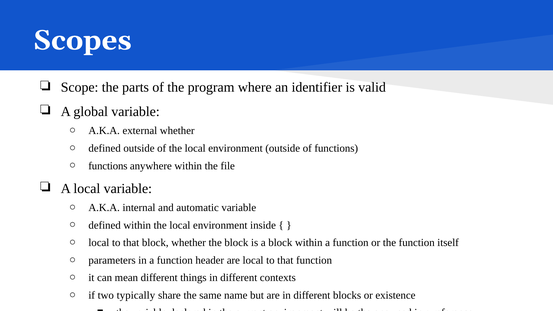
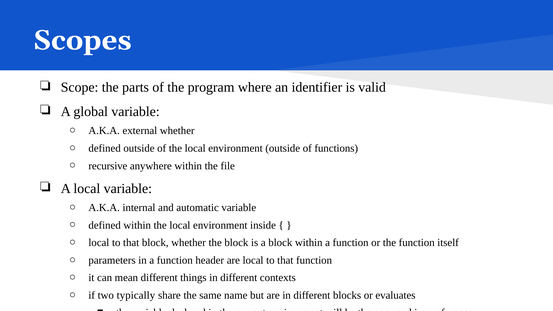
functions: functions -> recursive (108, 166)
existence: existence -> evaluates (395, 295)
